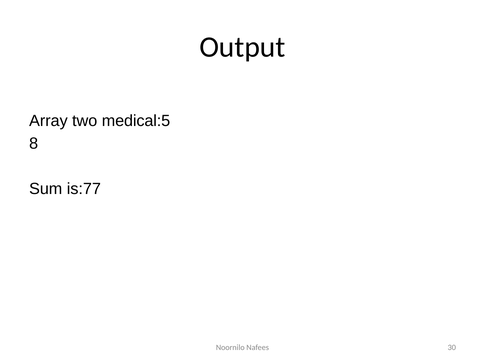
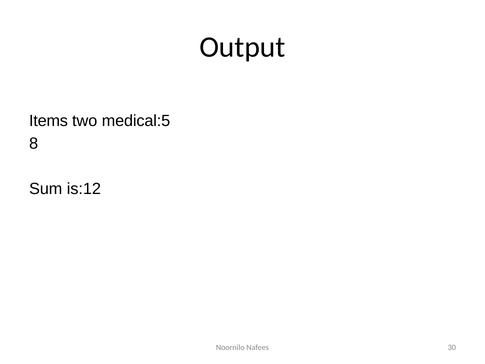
Array: Array -> Items (48, 121)
is:77: is:77 -> is:12 (84, 189)
